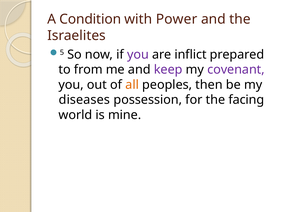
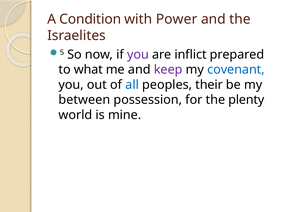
from: from -> what (88, 70)
covenant colour: purple -> blue (236, 70)
all colour: orange -> blue (132, 85)
then: then -> their (209, 85)
diseases: diseases -> between (84, 100)
facing: facing -> plenty (246, 100)
